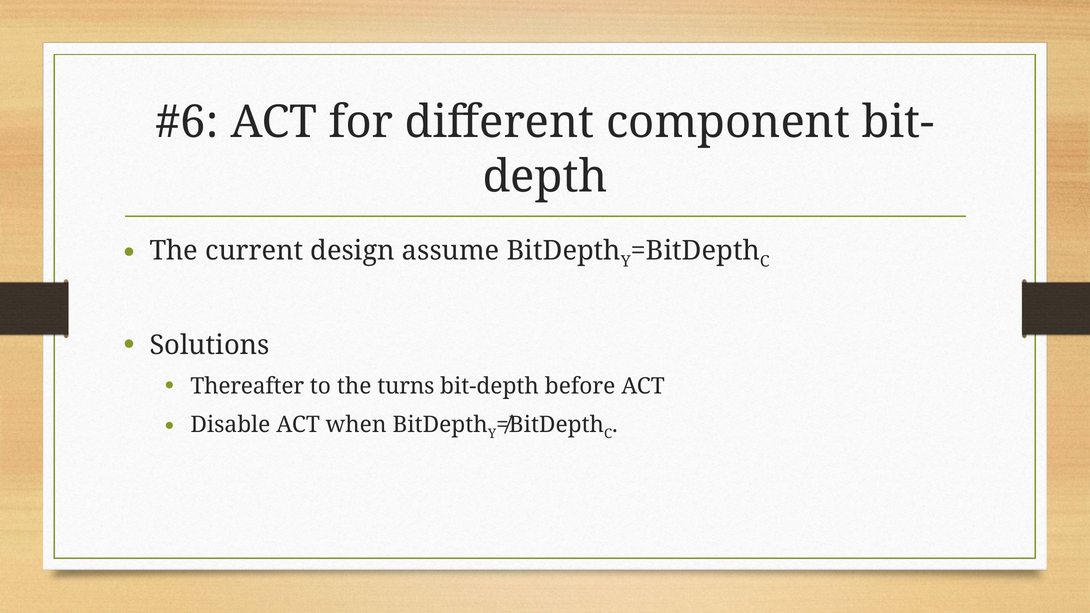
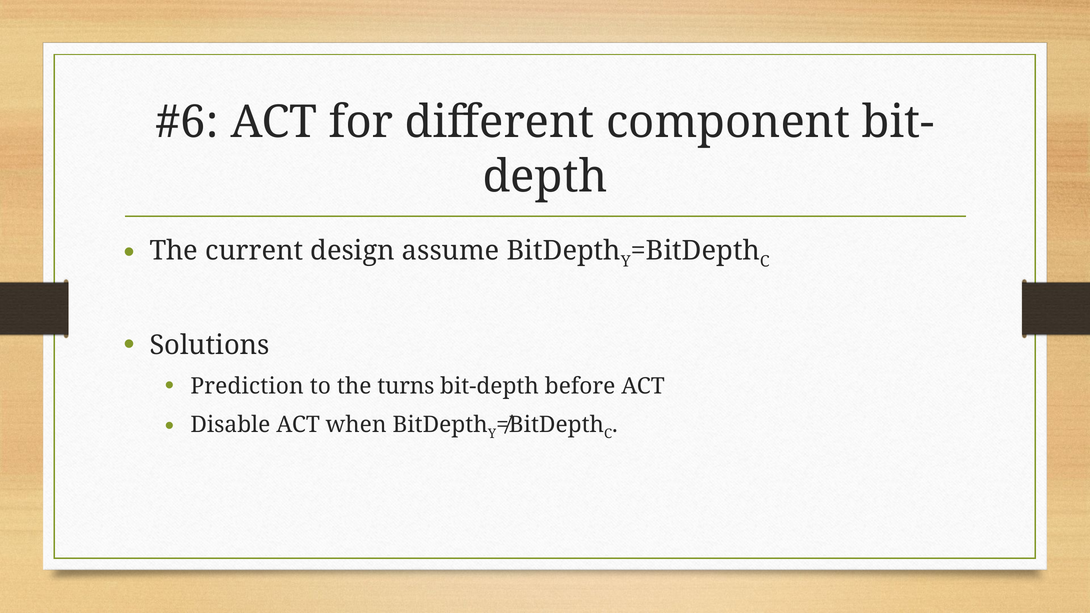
Thereafter: Thereafter -> Prediction (247, 386)
